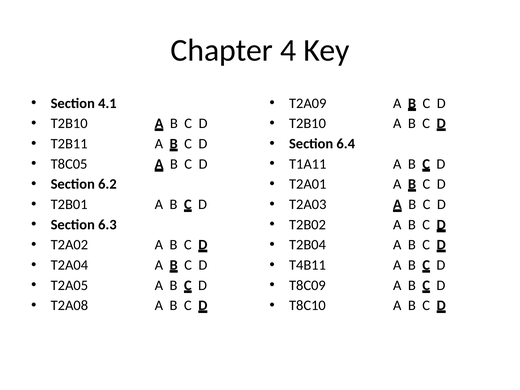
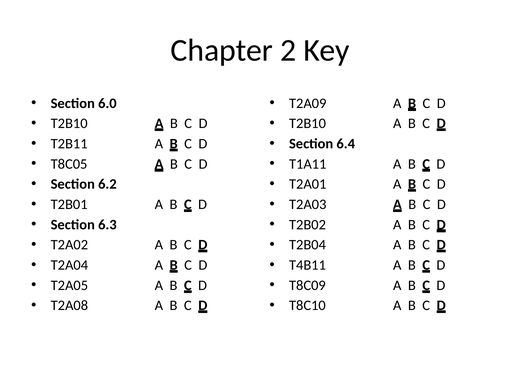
4: 4 -> 2 (288, 50)
4.1: 4.1 -> 6.0 (107, 103)
